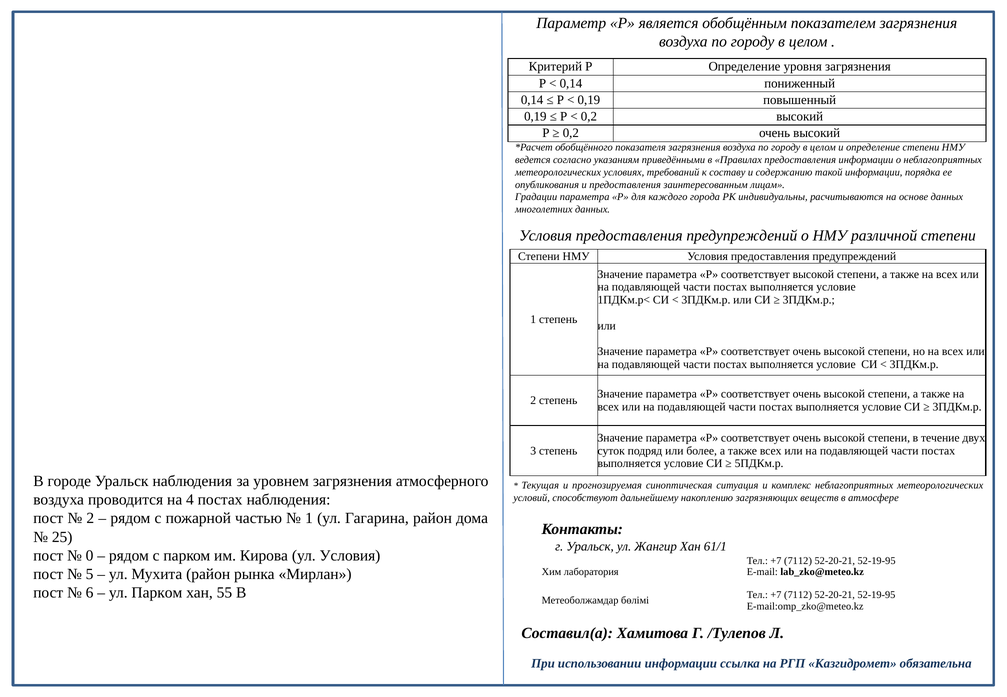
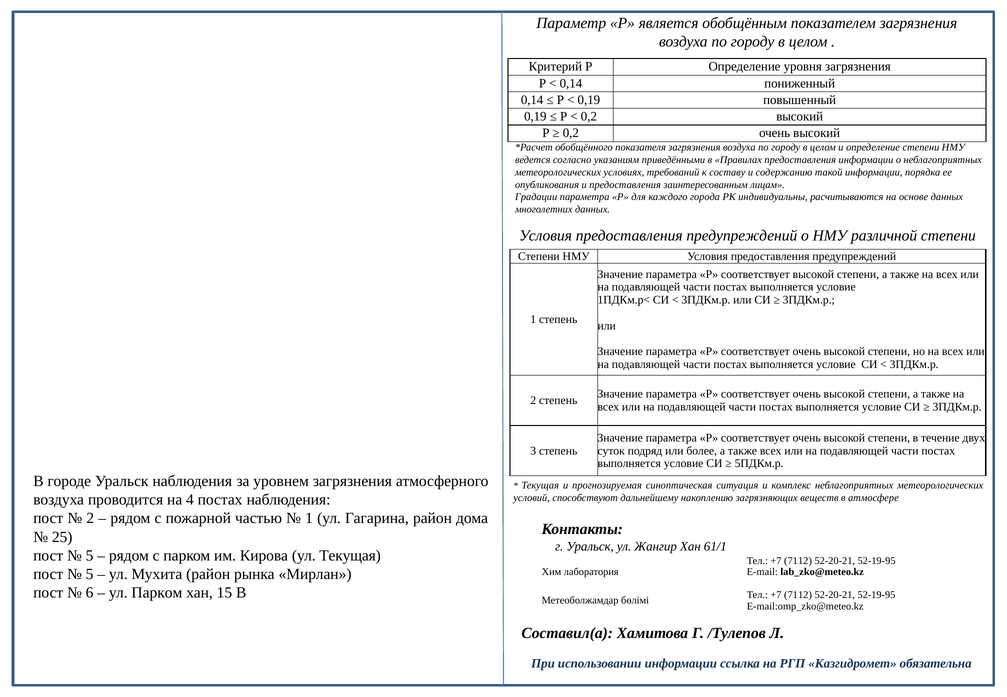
0: 0 -> 5 (90, 556)
ул Условия: Условия -> Текущая (350, 556)
55: 55 -> 15 (224, 593)
